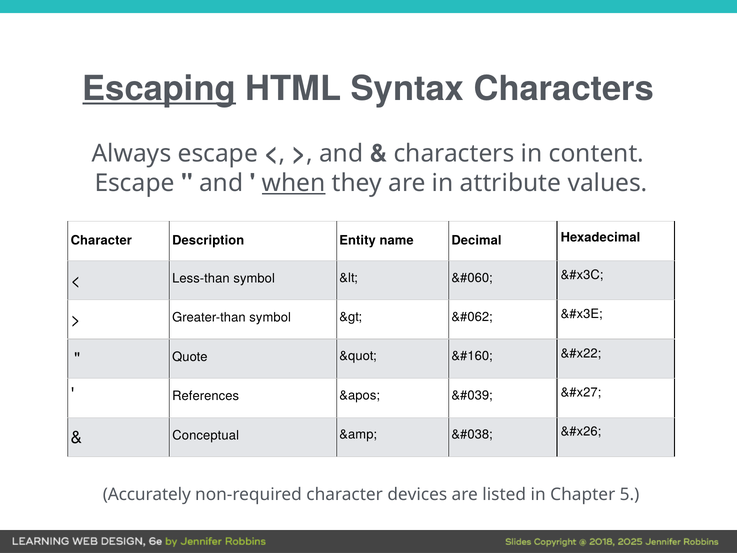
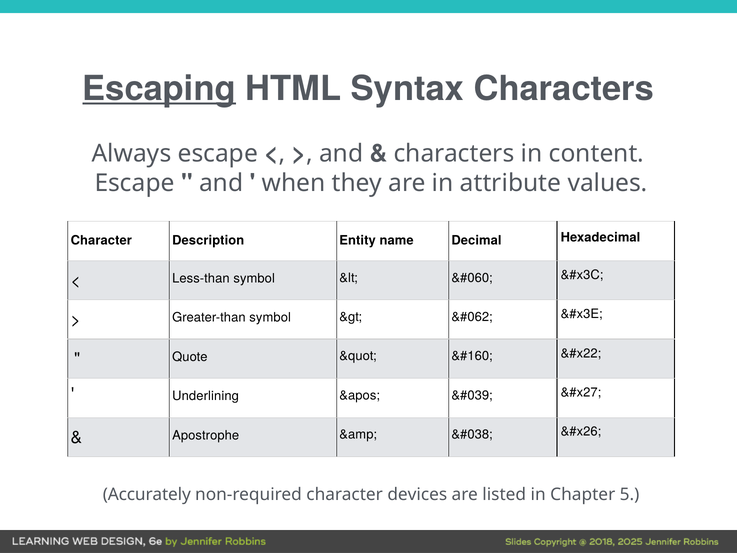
when underline: present -> none (294, 183)
References: References -> Underlining (206, 396)
Conceptual: Conceptual -> Apostrophe (206, 435)
